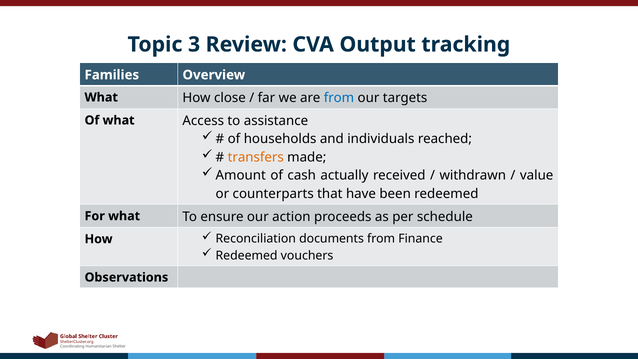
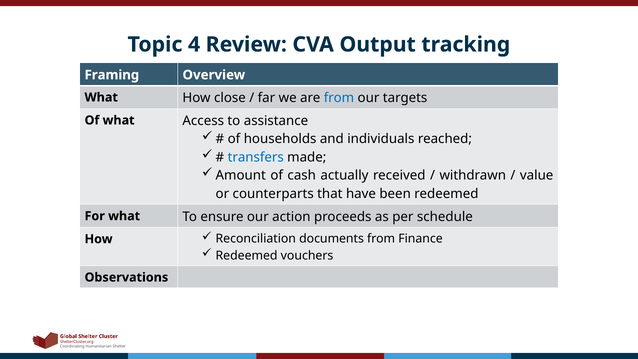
3: 3 -> 4 (194, 44)
Families: Families -> Framing (112, 75)
transfers colour: orange -> blue (256, 157)
